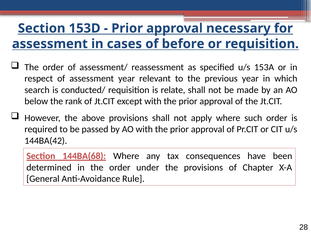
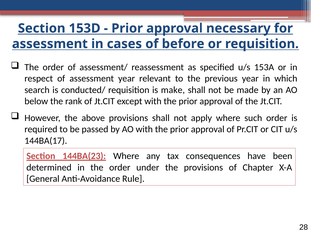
relate: relate -> make (173, 90)
144BA(42: 144BA(42 -> 144BA(17 (46, 141)
144BA(68: 144BA(68 -> 144BA(23 (84, 156)
